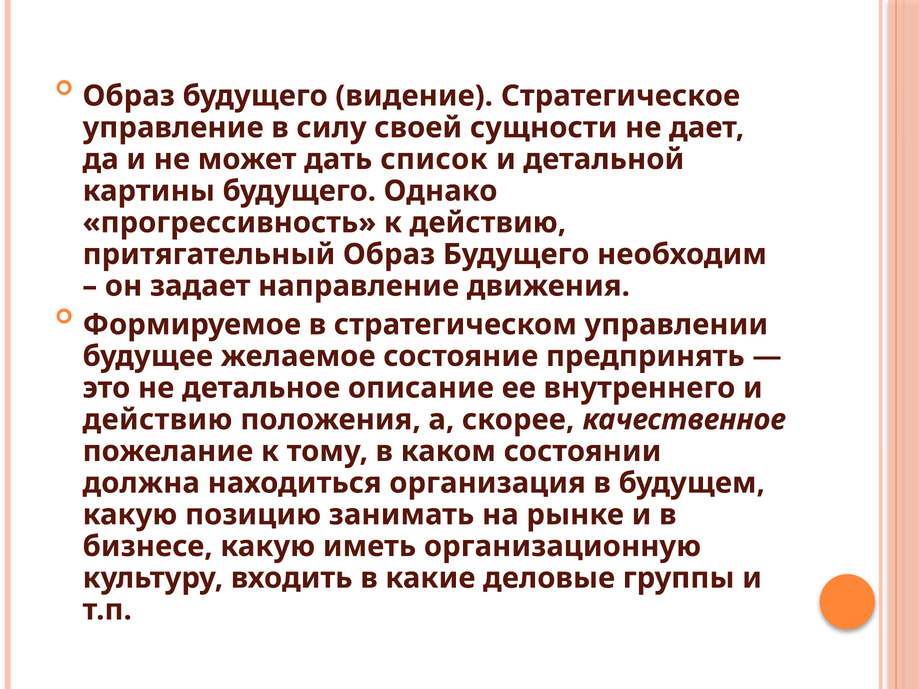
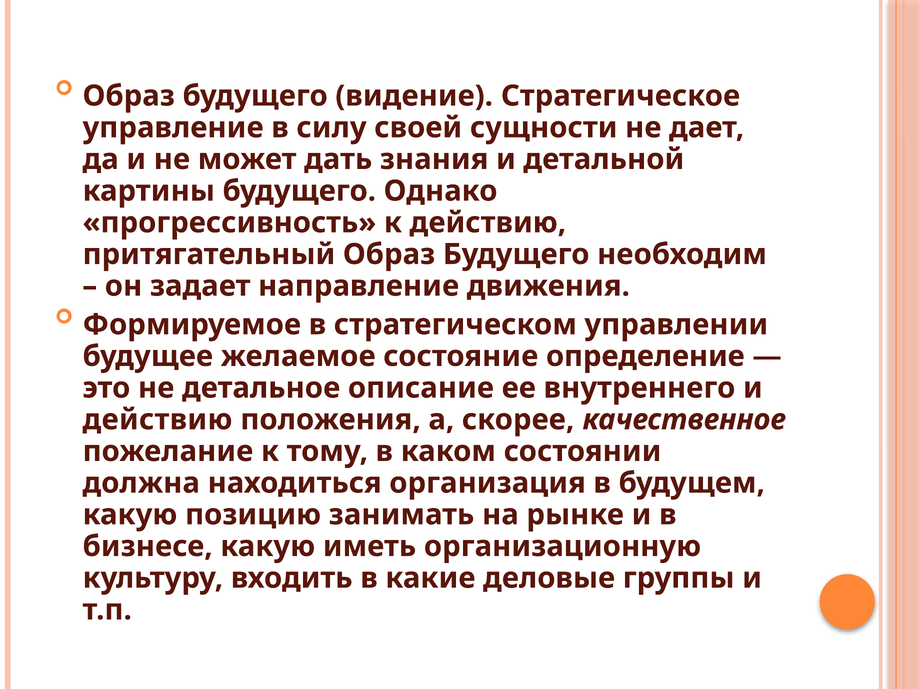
список: список -> знания (434, 159)
предпринять: предпринять -> определение (645, 356)
